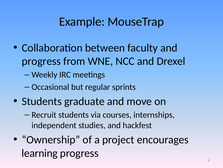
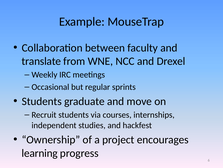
progress: progress -> translate (41, 61)
